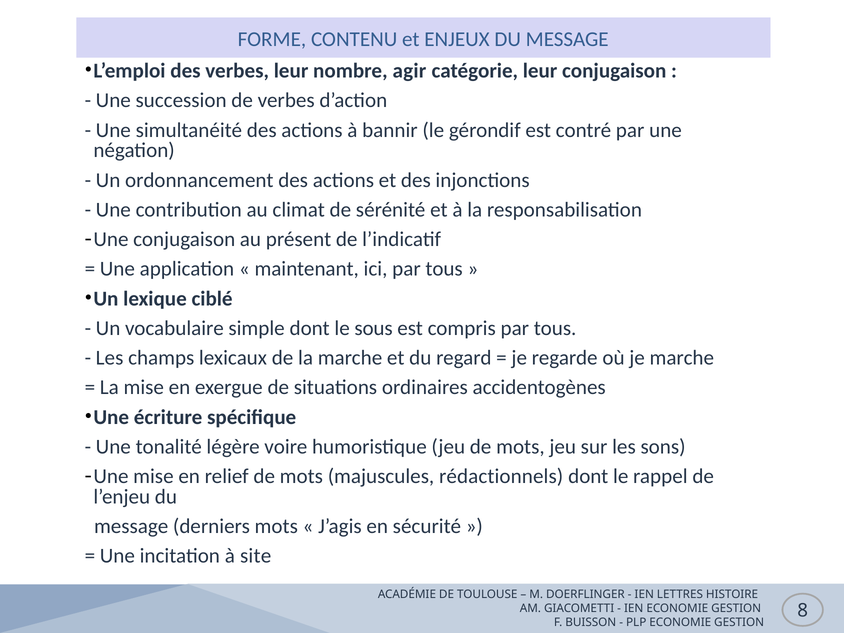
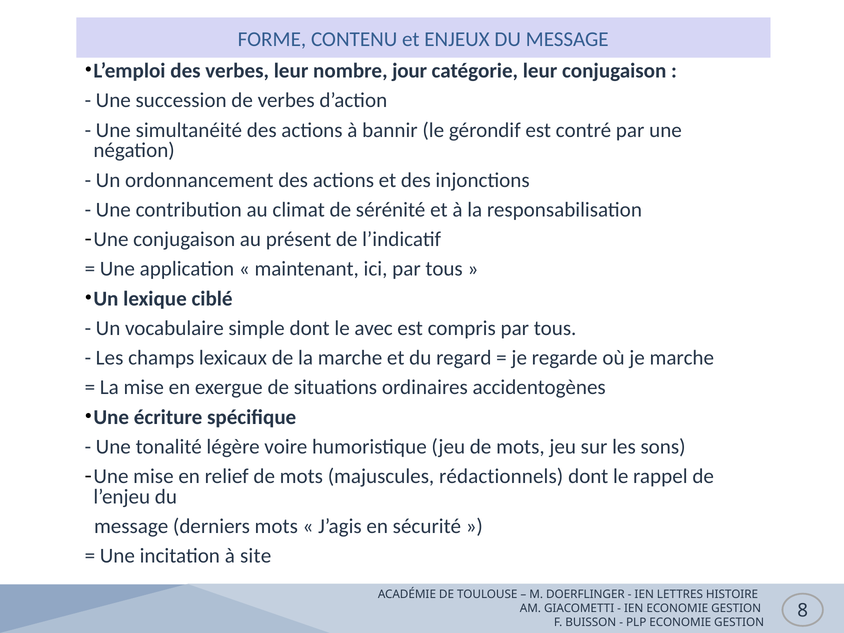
agir: agir -> jour (410, 71)
sous: sous -> avec (374, 328)
